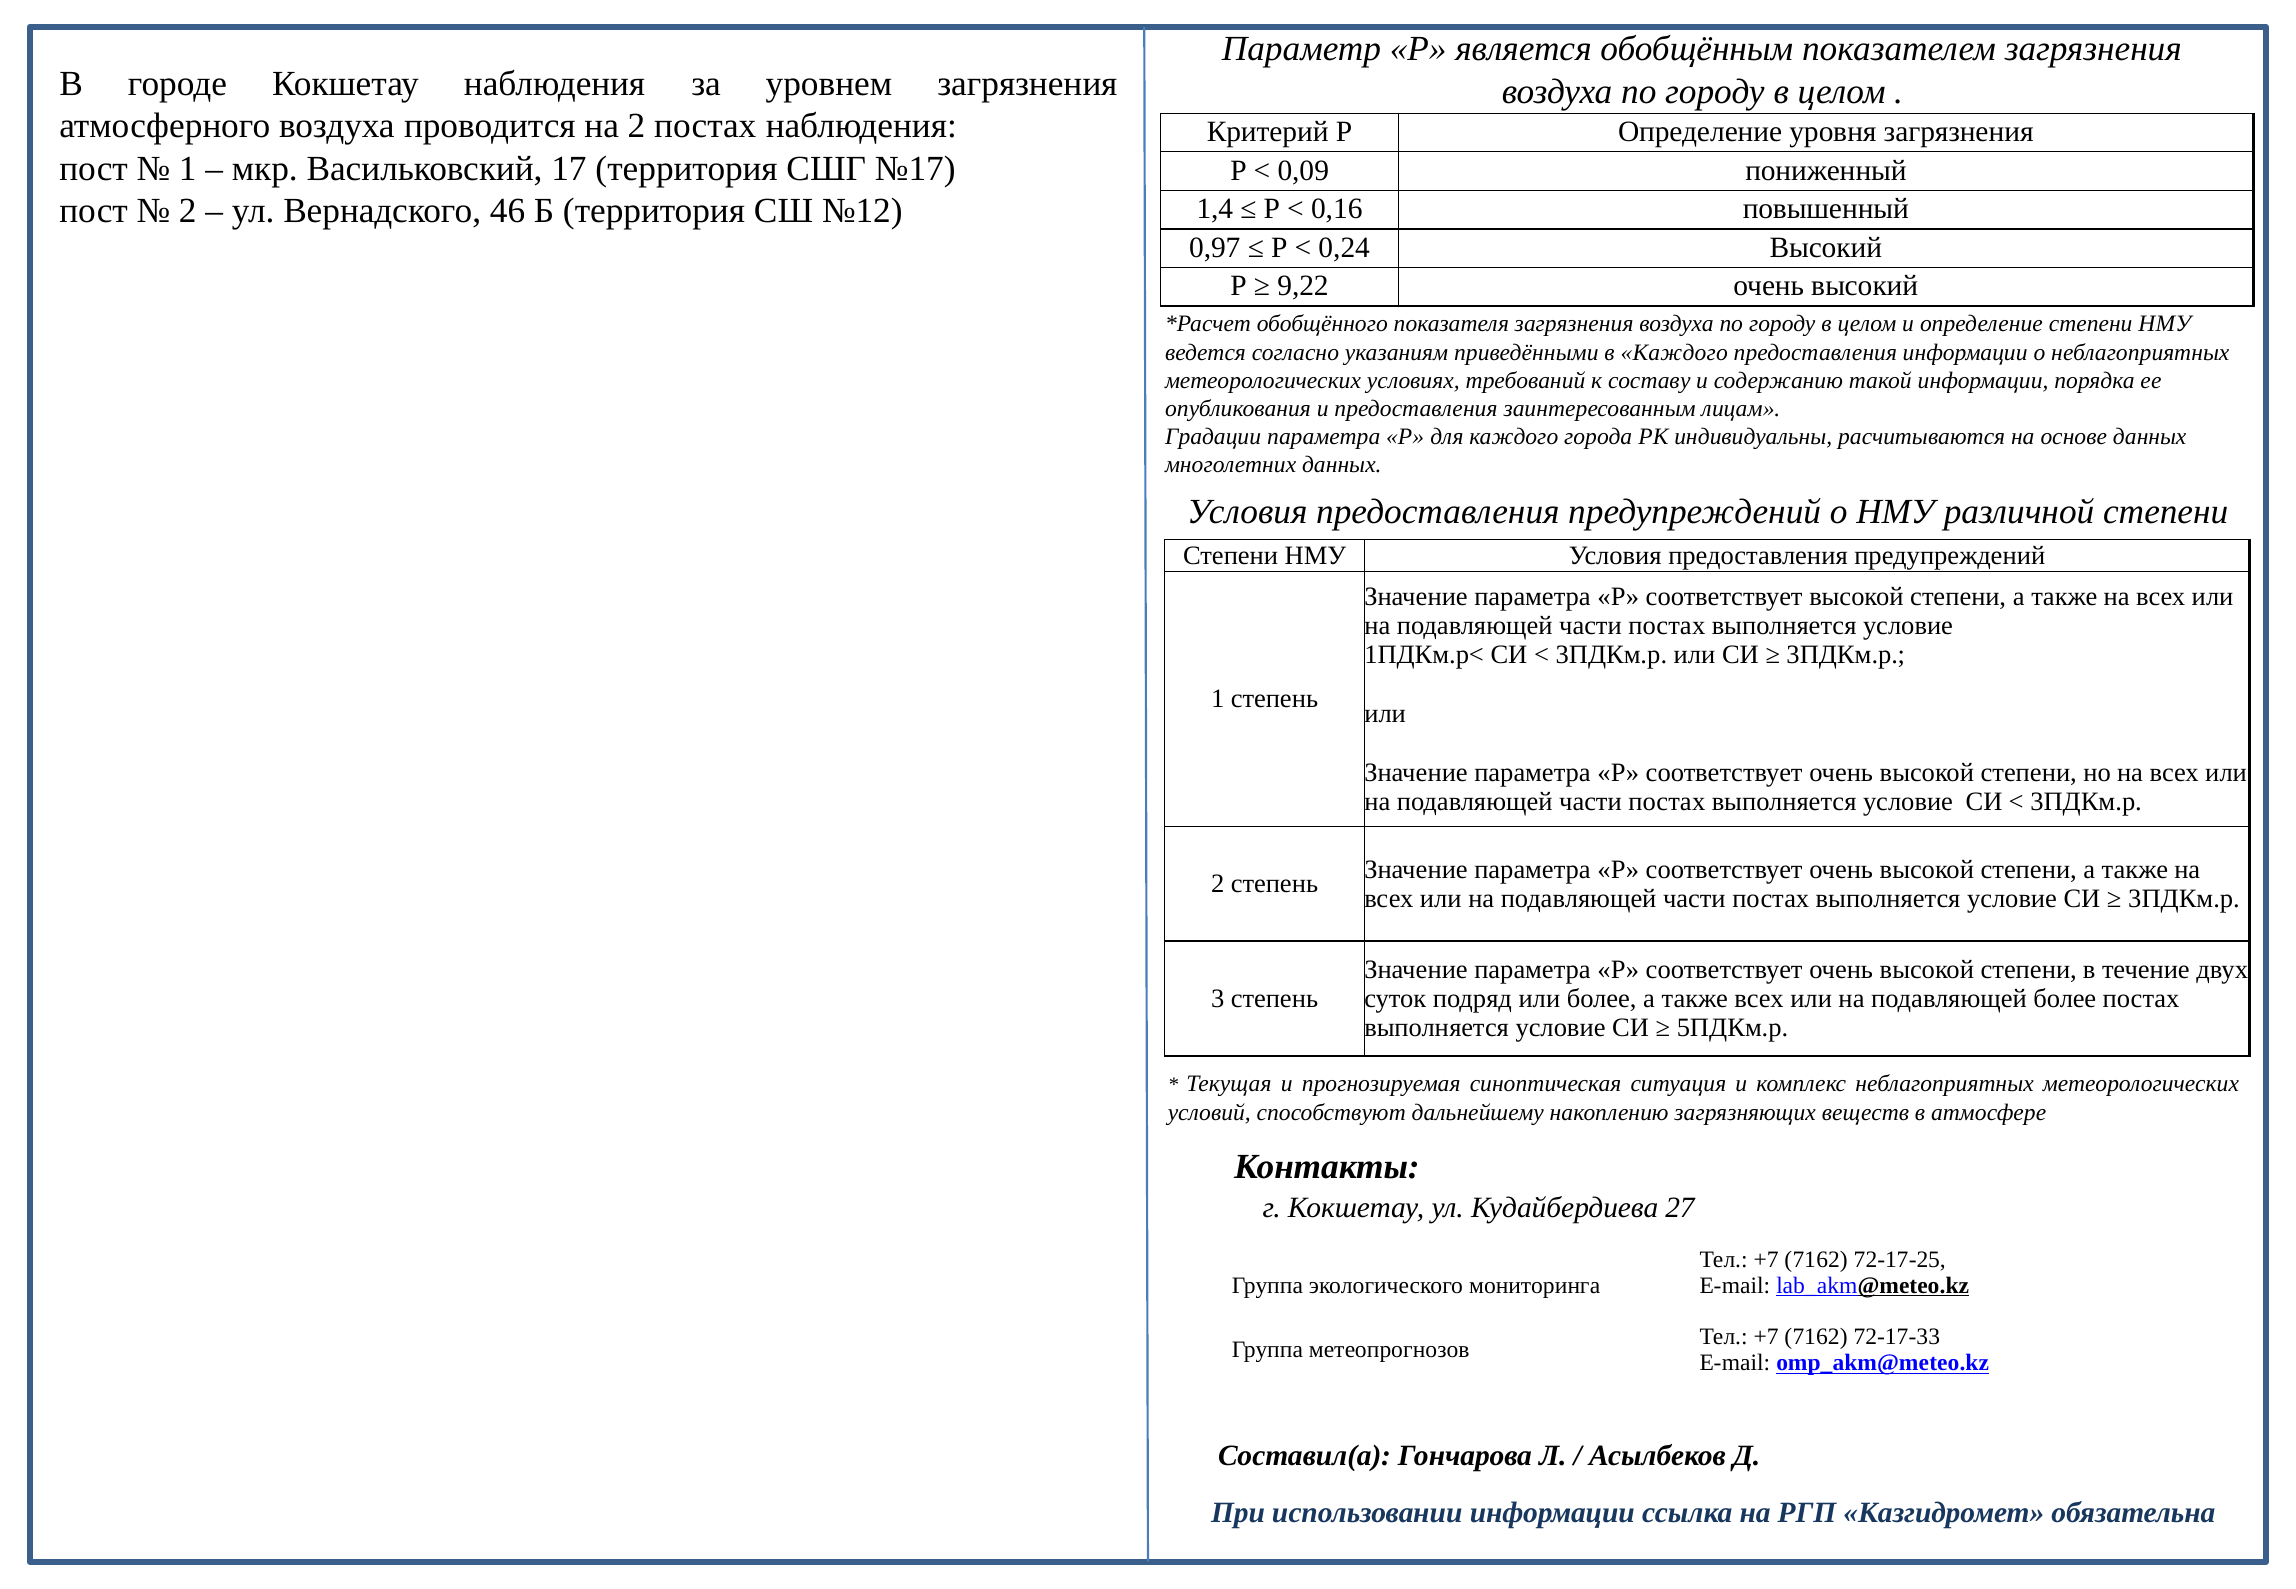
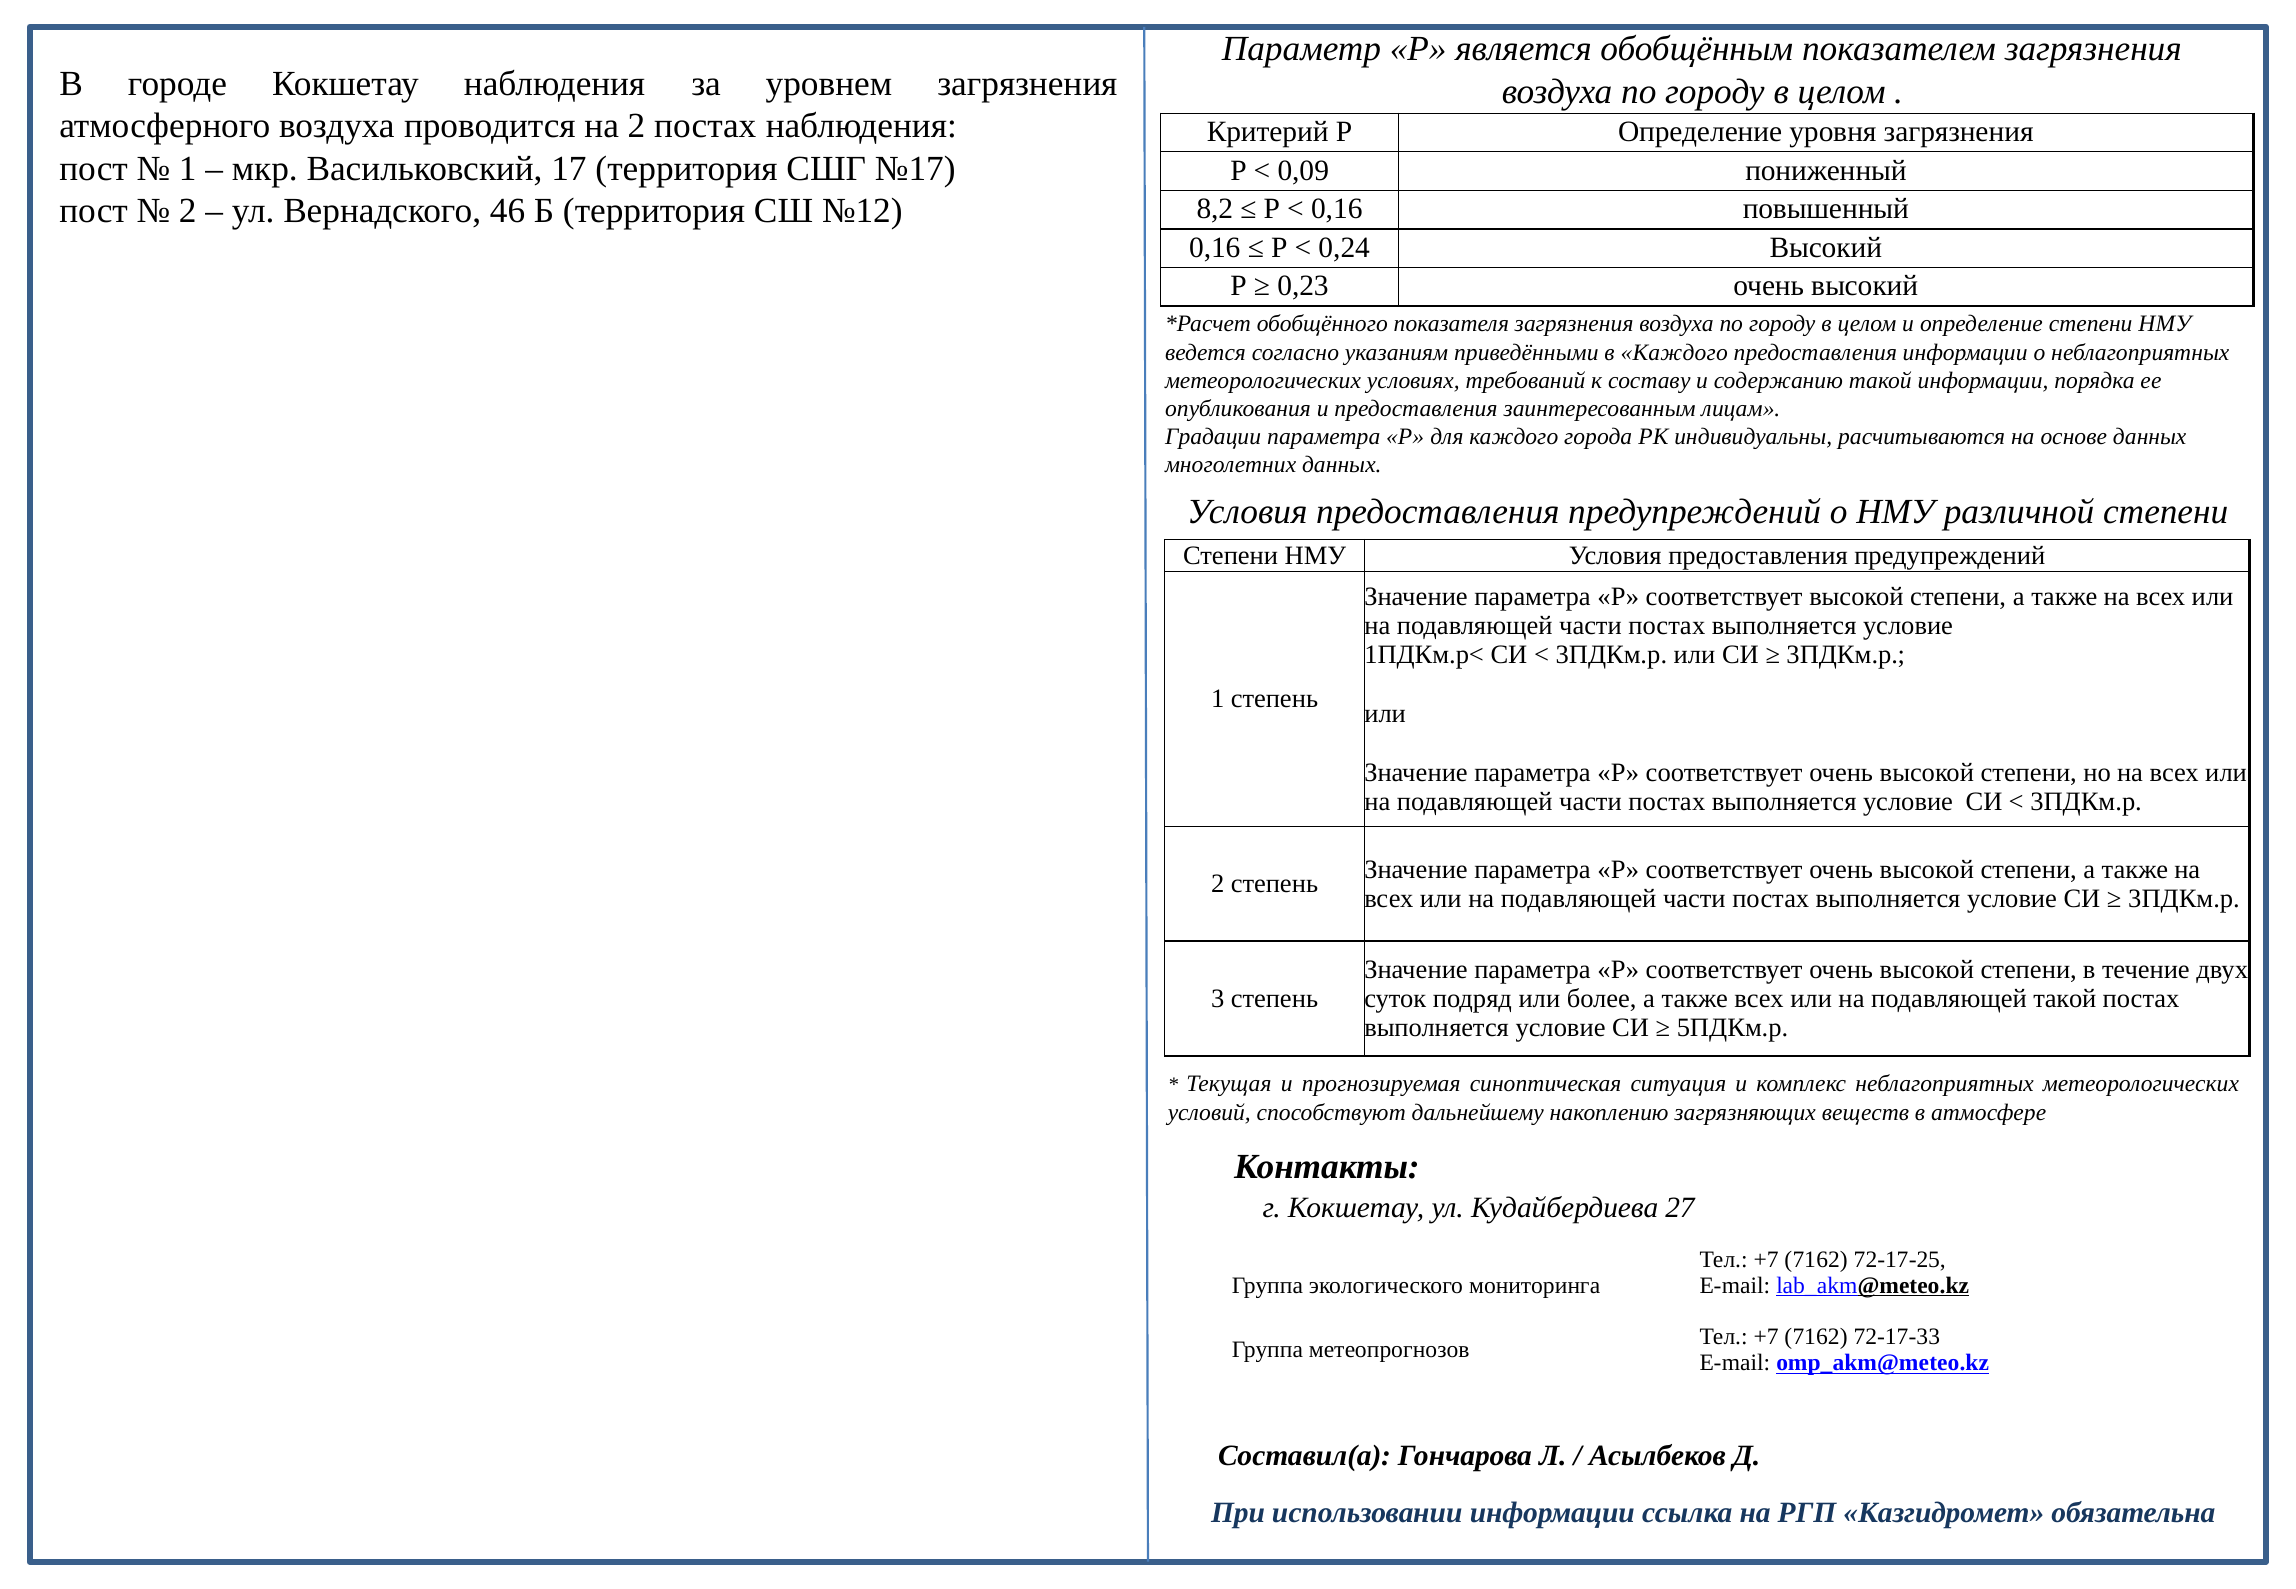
1,4: 1,4 -> 8,2 (1215, 209)
0,97: 0,97 -> 0,16 (1215, 248)
9,22: 9,22 -> 0,23 (1303, 286)
подавляющей более: более -> такой (2065, 999)
